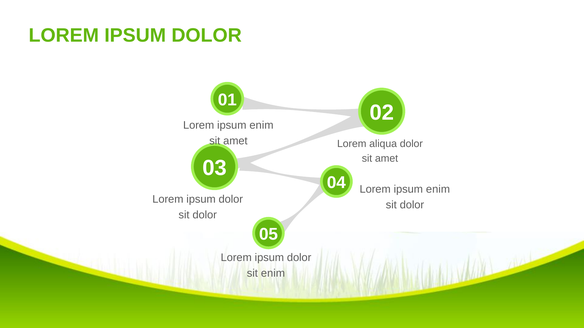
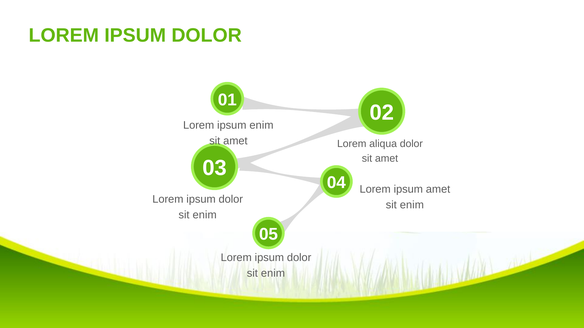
enim: enim -> amet (438, 189)
dolor: dolor -> enim (412, 205)
dolor: dolor -> enim (205, 215)
